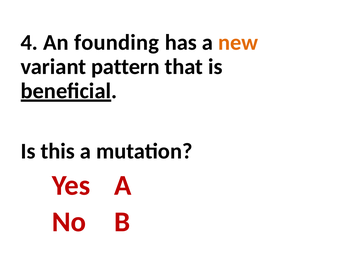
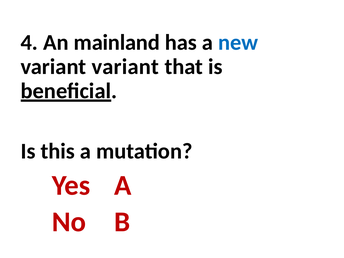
founding: founding -> mainland (117, 43)
new colour: orange -> blue (238, 43)
variant pattern: pattern -> variant (125, 67)
